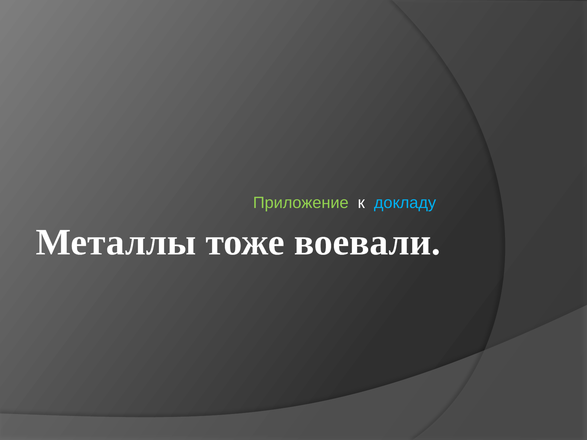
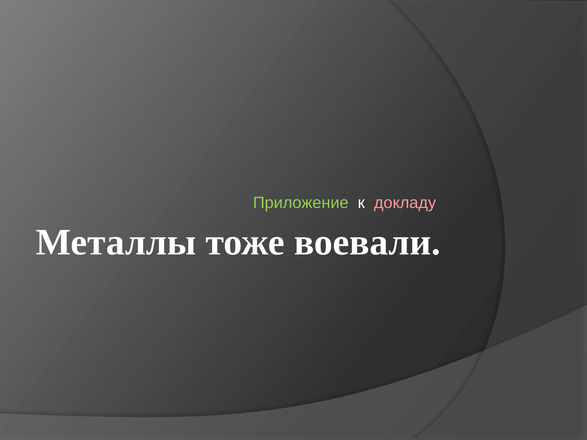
докладу colour: light blue -> pink (405, 203)
